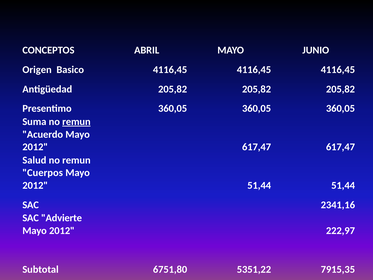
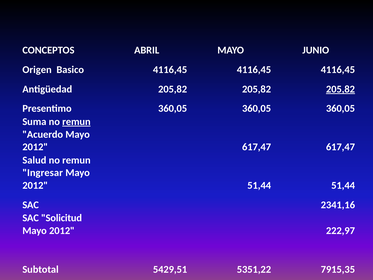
205,82 underline: none -> present (340, 89)
Cuerpos: Cuerpos -> Ingresar (43, 173)
Advierte: Advierte -> Solicitud (62, 218)
6751,80: 6751,80 -> 5429,51 (170, 269)
